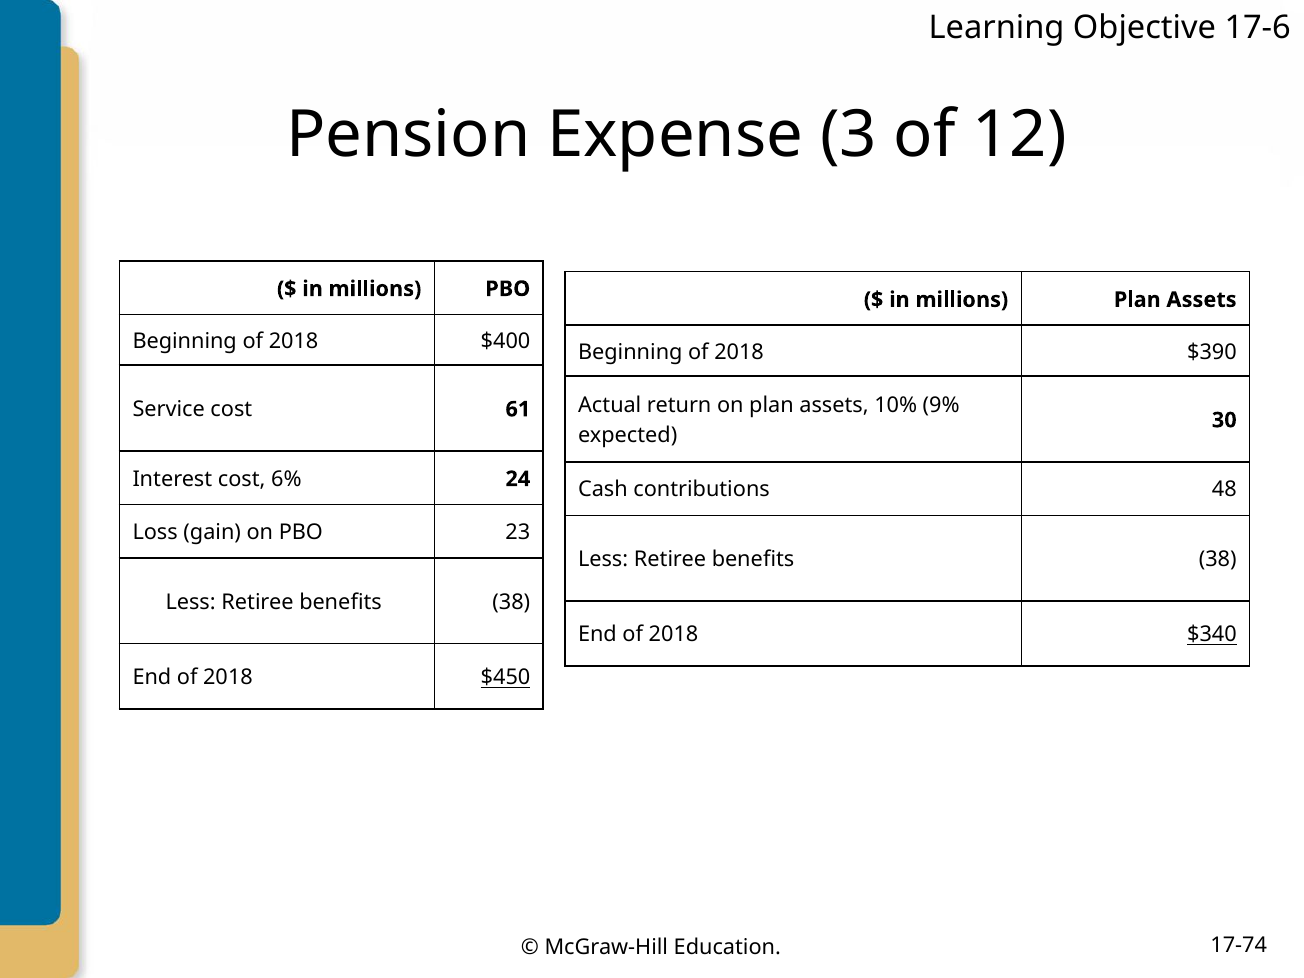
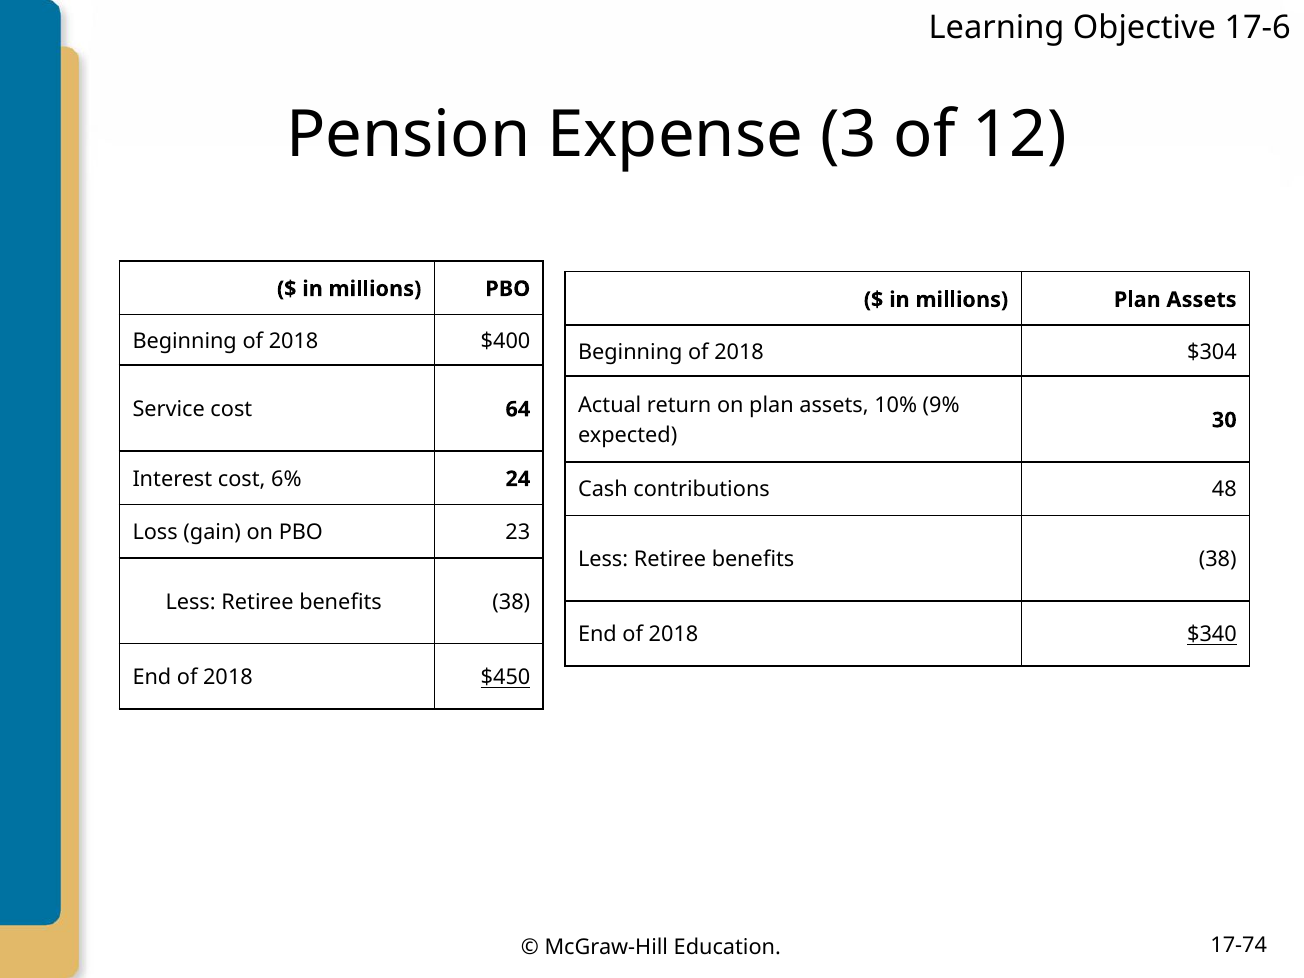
$390: $390 -> $304 (1212, 352)
61: 61 -> 64 (518, 409)
